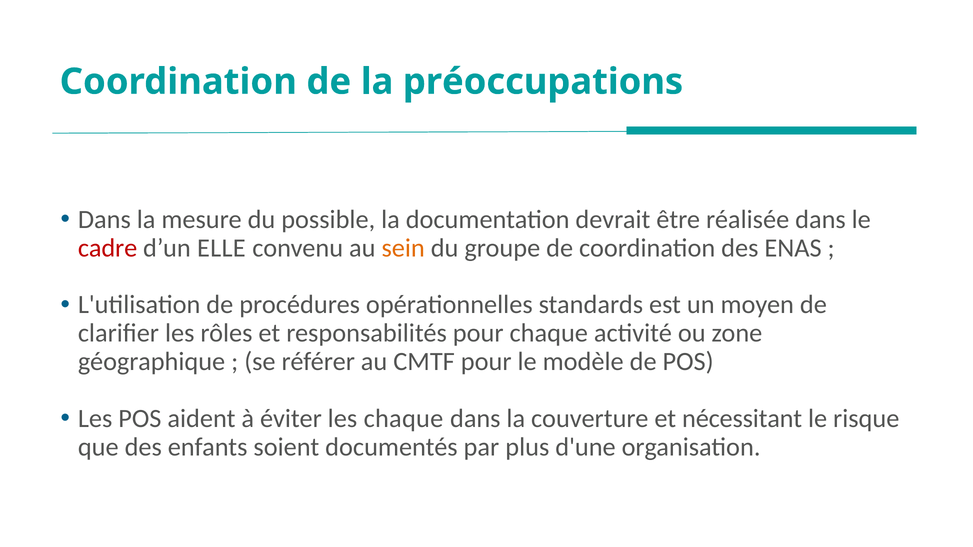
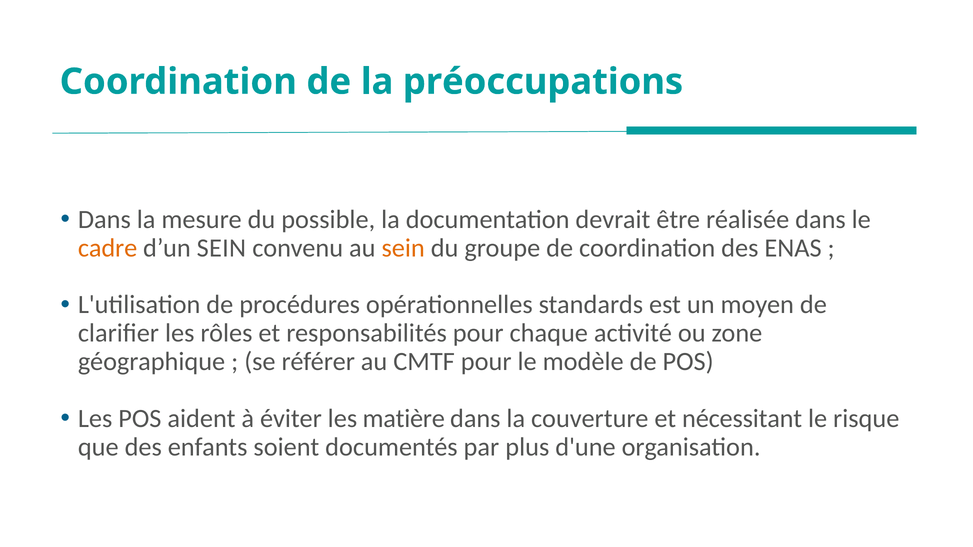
cadre colour: red -> orange (108, 248)
d’un ELLE: ELLE -> SEIN (221, 248)
les chaque: chaque -> matière (404, 419)
